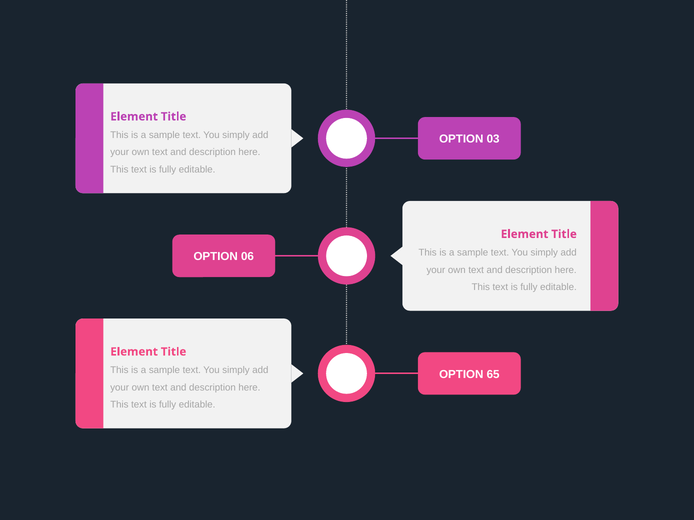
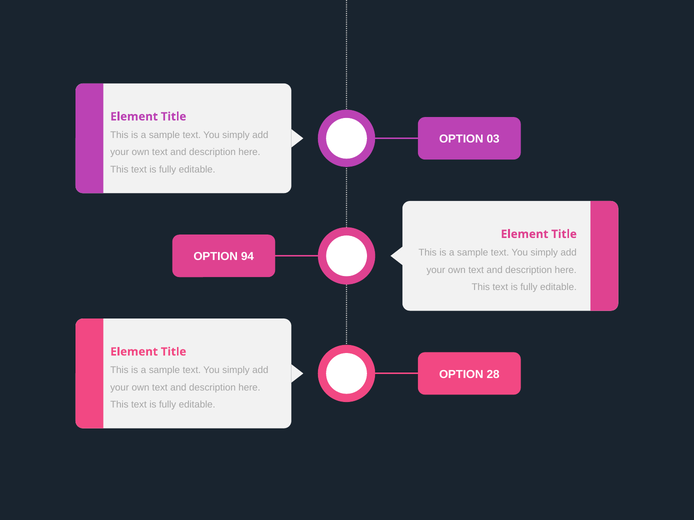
06: 06 -> 94 (247, 257)
65: 65 -> 28 (493, 375)
